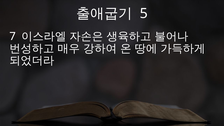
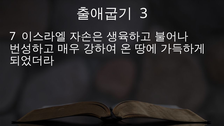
5: 5 -> 3 (144, 13)
